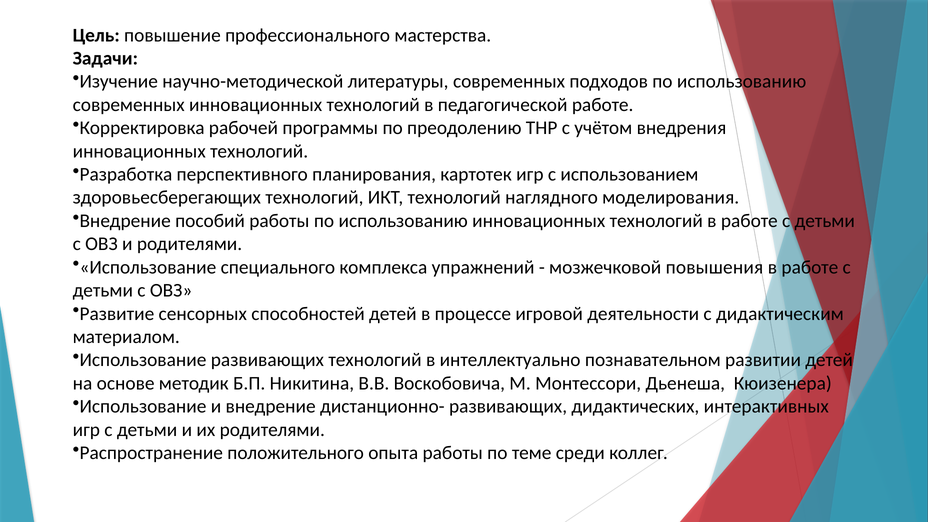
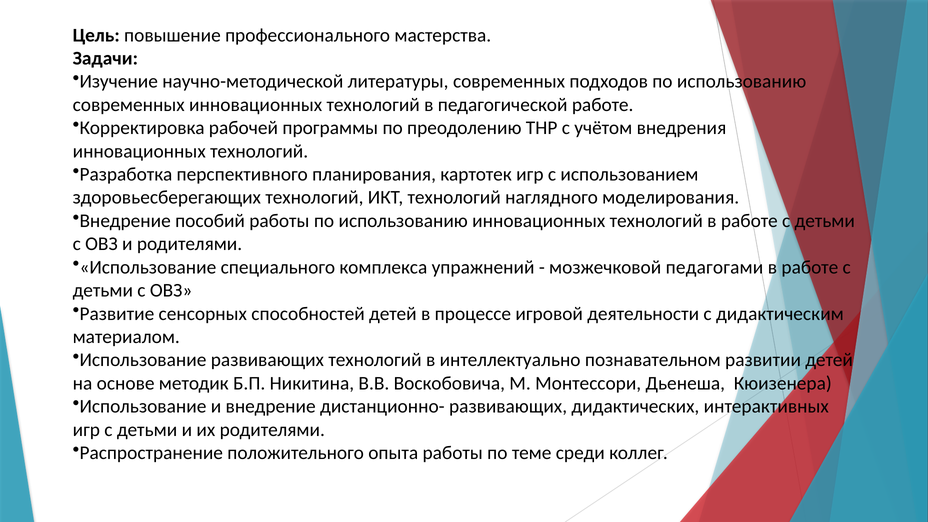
повышения: повышения -> педагогами (714, 267)
